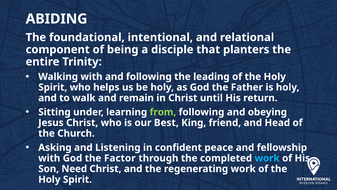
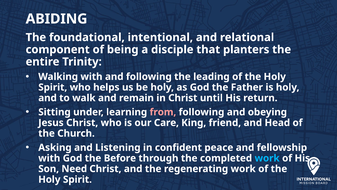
from colour: light green -> pink (163, 112)
Best: Best -> Care (166, 122)
Factor: Factor -> Before (120, 158)
